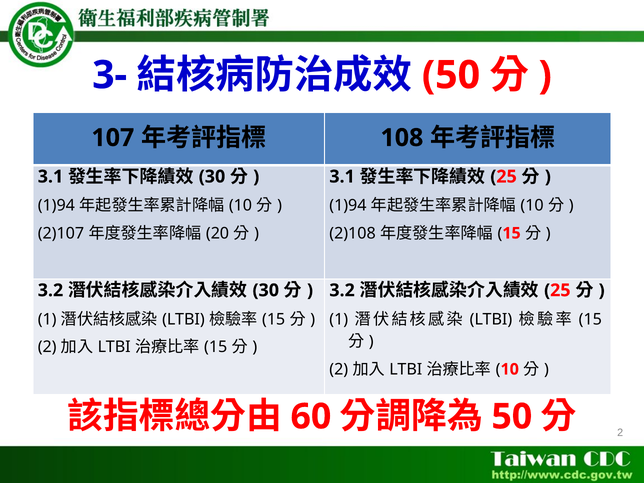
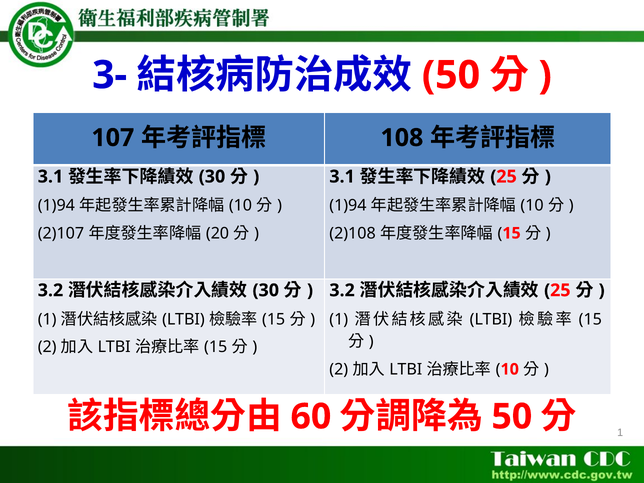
2: 2 -> 1 (620, 433)
